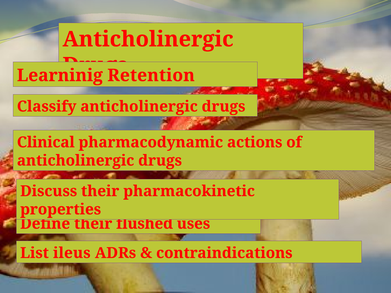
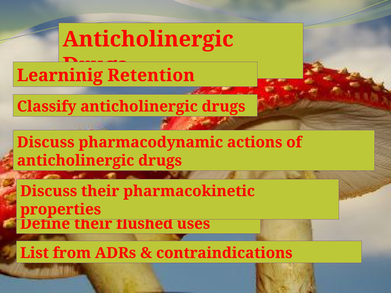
Clinical: Clinical -> Discuss (46, 142)
ileus: ileus -> from (72, 253)
